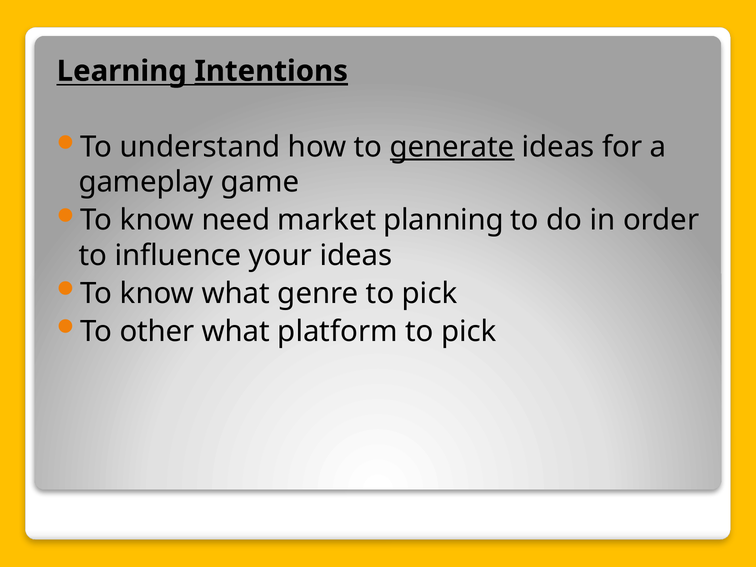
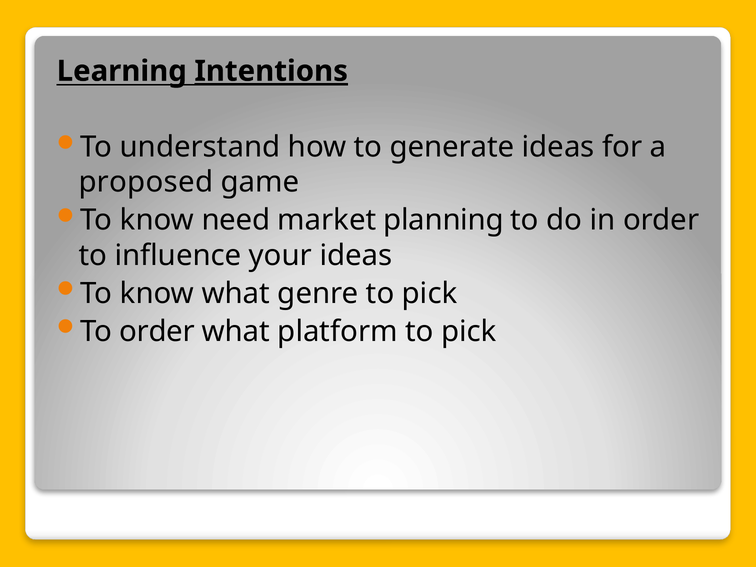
generate underline: present -> none (452, 147)
gameplay: gameplay -> proposed (146, 182)
To other: other -> order (157, 331)
